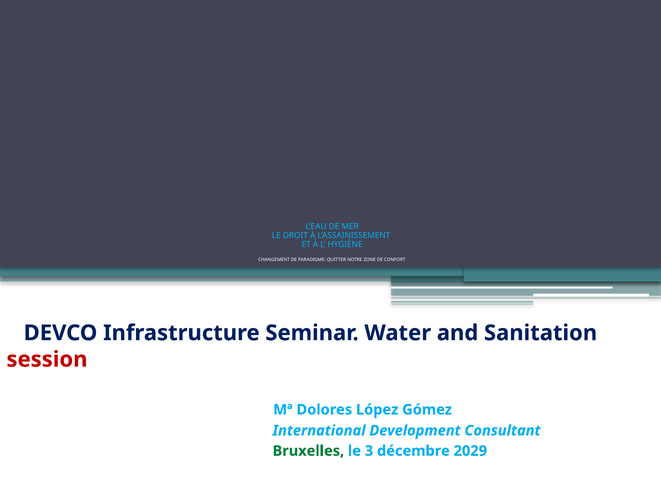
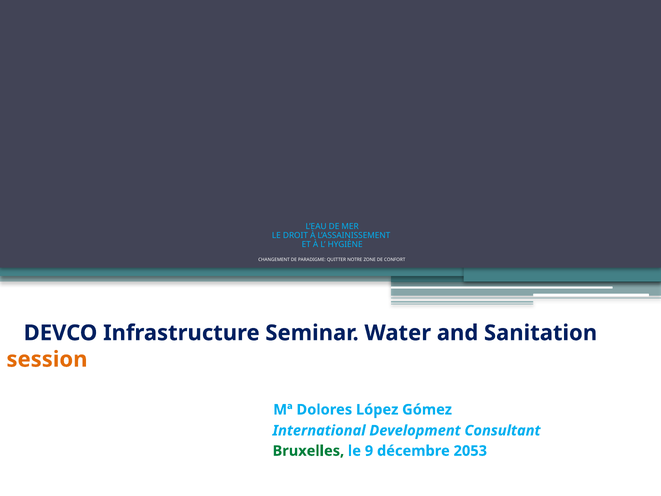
session colour: red -> orange (47, 359)
3: 3 -> 9 (369, 451)
2029: 2029 -> 2053 (470, 451)
